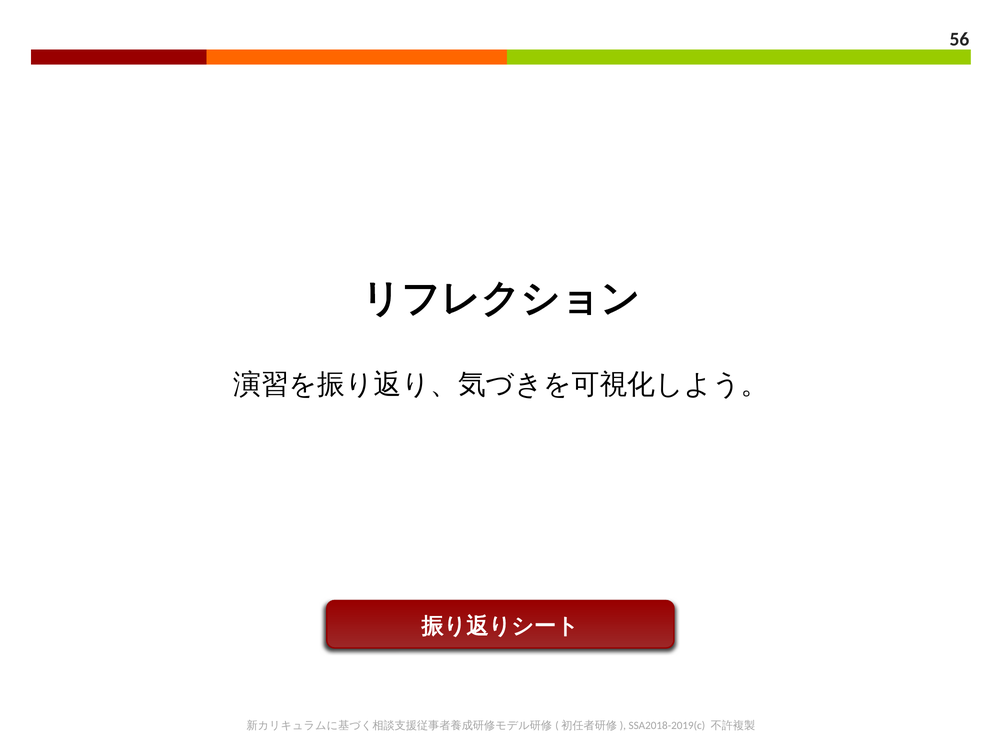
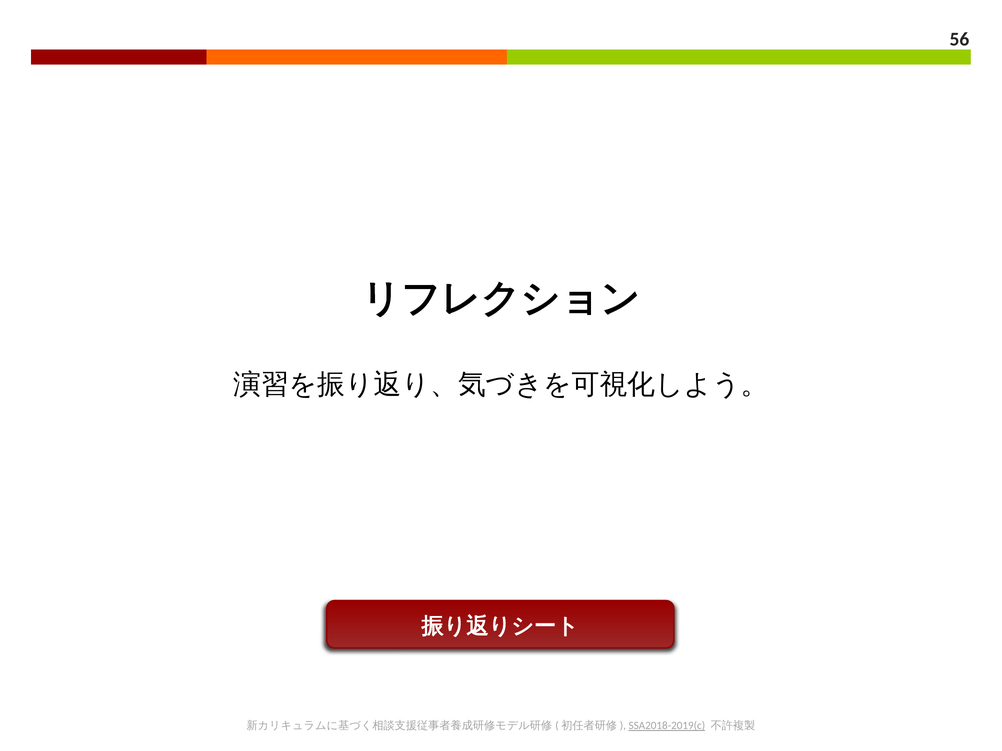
SSA2018-2019(c underline: none -> present (667, 726)
